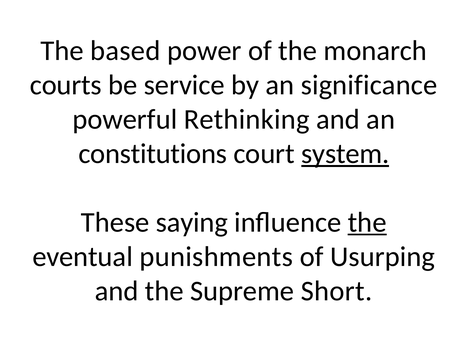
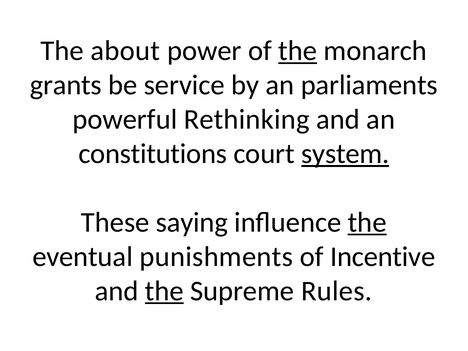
based: based -> about (125, 51)
the underline: none -> present (298, 51)
courts: courts -> grants (66, 85)
significance: significance -> parliaments (369, 85)
Usurping: Usurping -> Incentive (383, 257)
the underline: none -> present (164, 291)
Short: Short -> Rules (337, 291)
